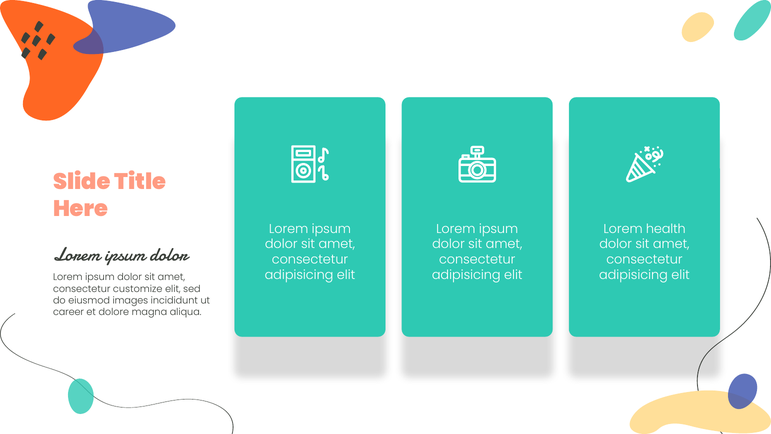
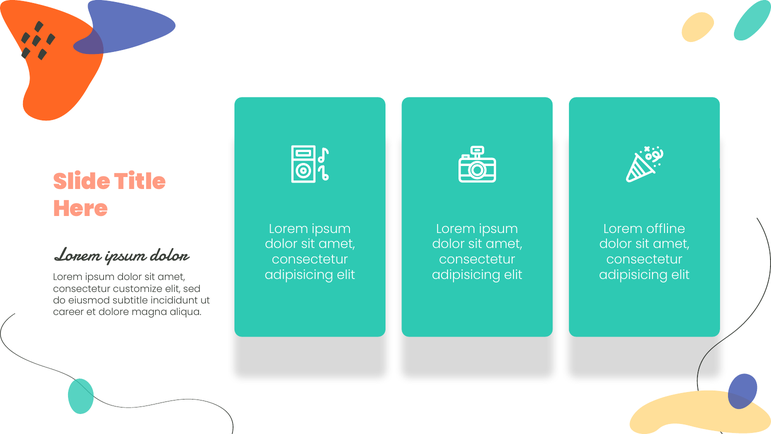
health: health -> offline (666, 229)
images: images -> subtitle (130, 300)
